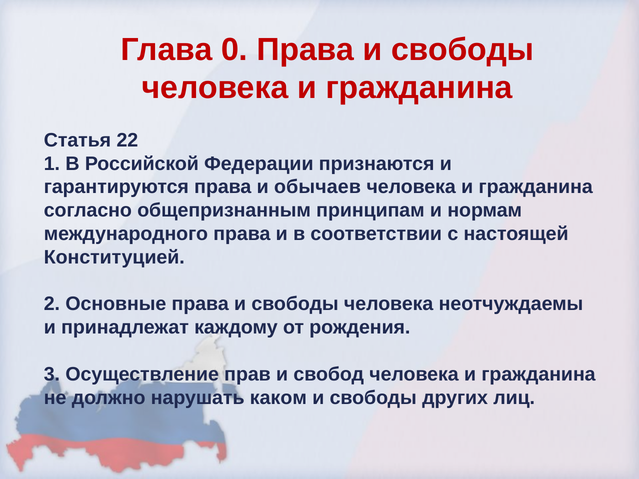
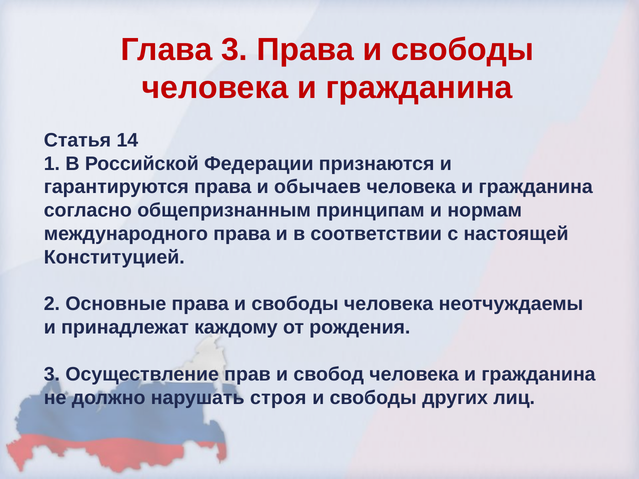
Глава 0: 0 -> 3 (234, 50)
22: 22 -> 14 (127, 140)
каком: каком -> строя (278, 398)
